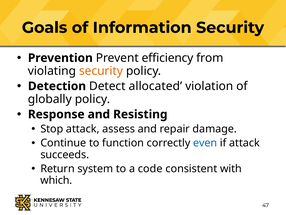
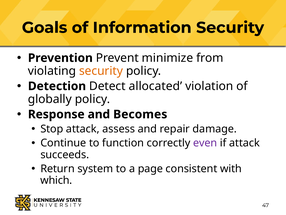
efficiency: efficiency -> minimize (167, 58)
Resisting: Resisting -> Becomes (140, 114)
even colour: blue -> purple (205, 143)
code: code -> page (150, 168)
